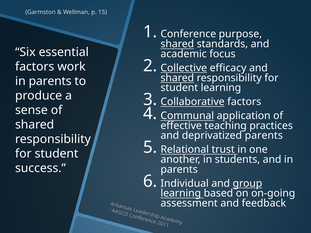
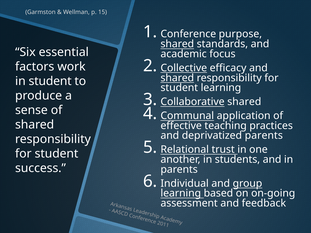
parents: parents -> student (50, 81)
Collaborative factors: factors -> shared (244, 102)
